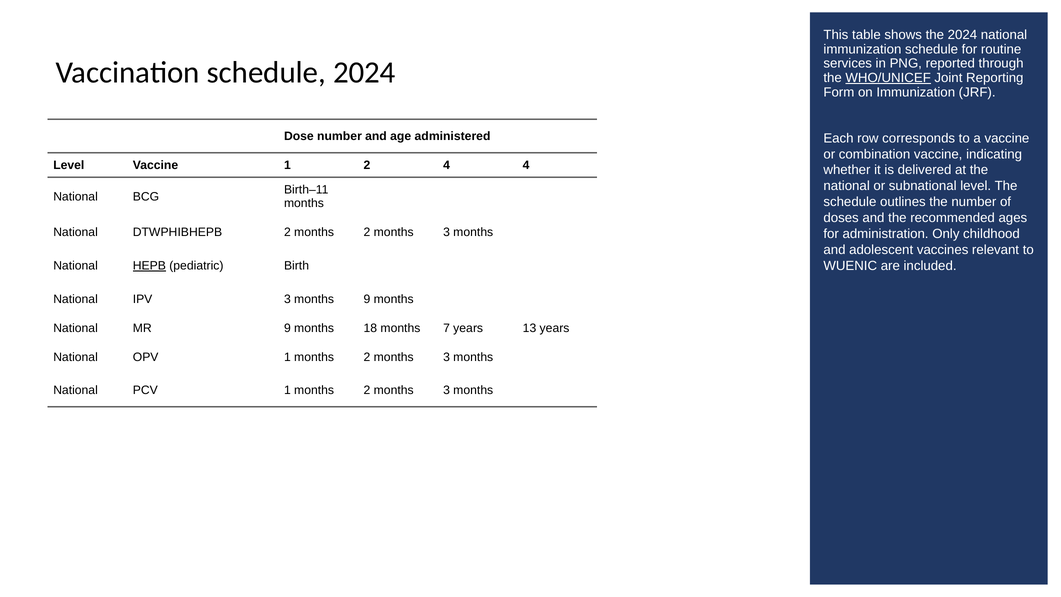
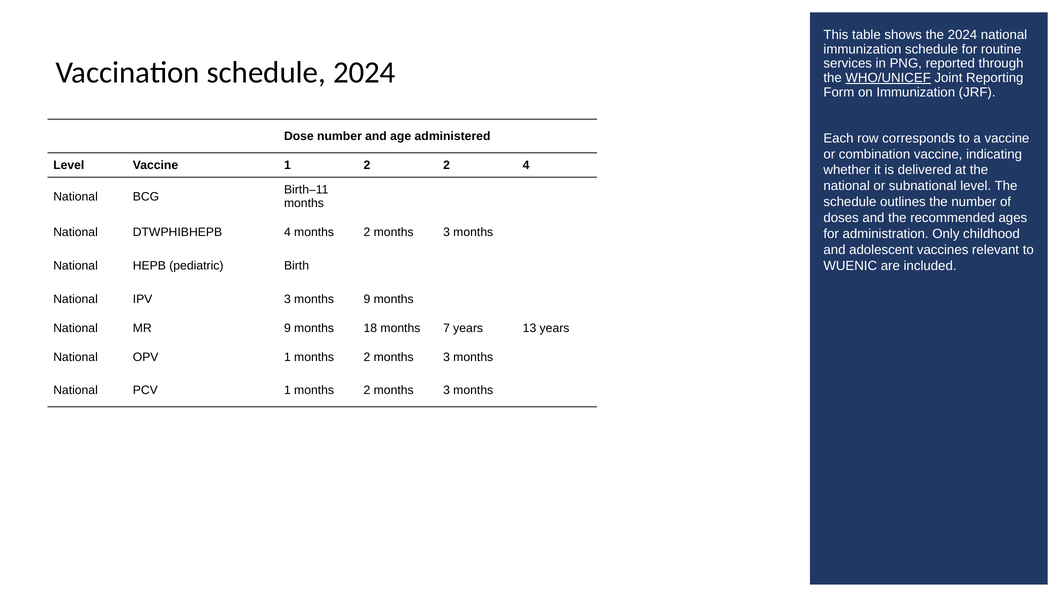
2 4: 4 -> 2 (447, 165)
DTWPHIBHEPB 2: 2 -> 4 (287, 232)
HEPB underline: present -> none (149, 266)
